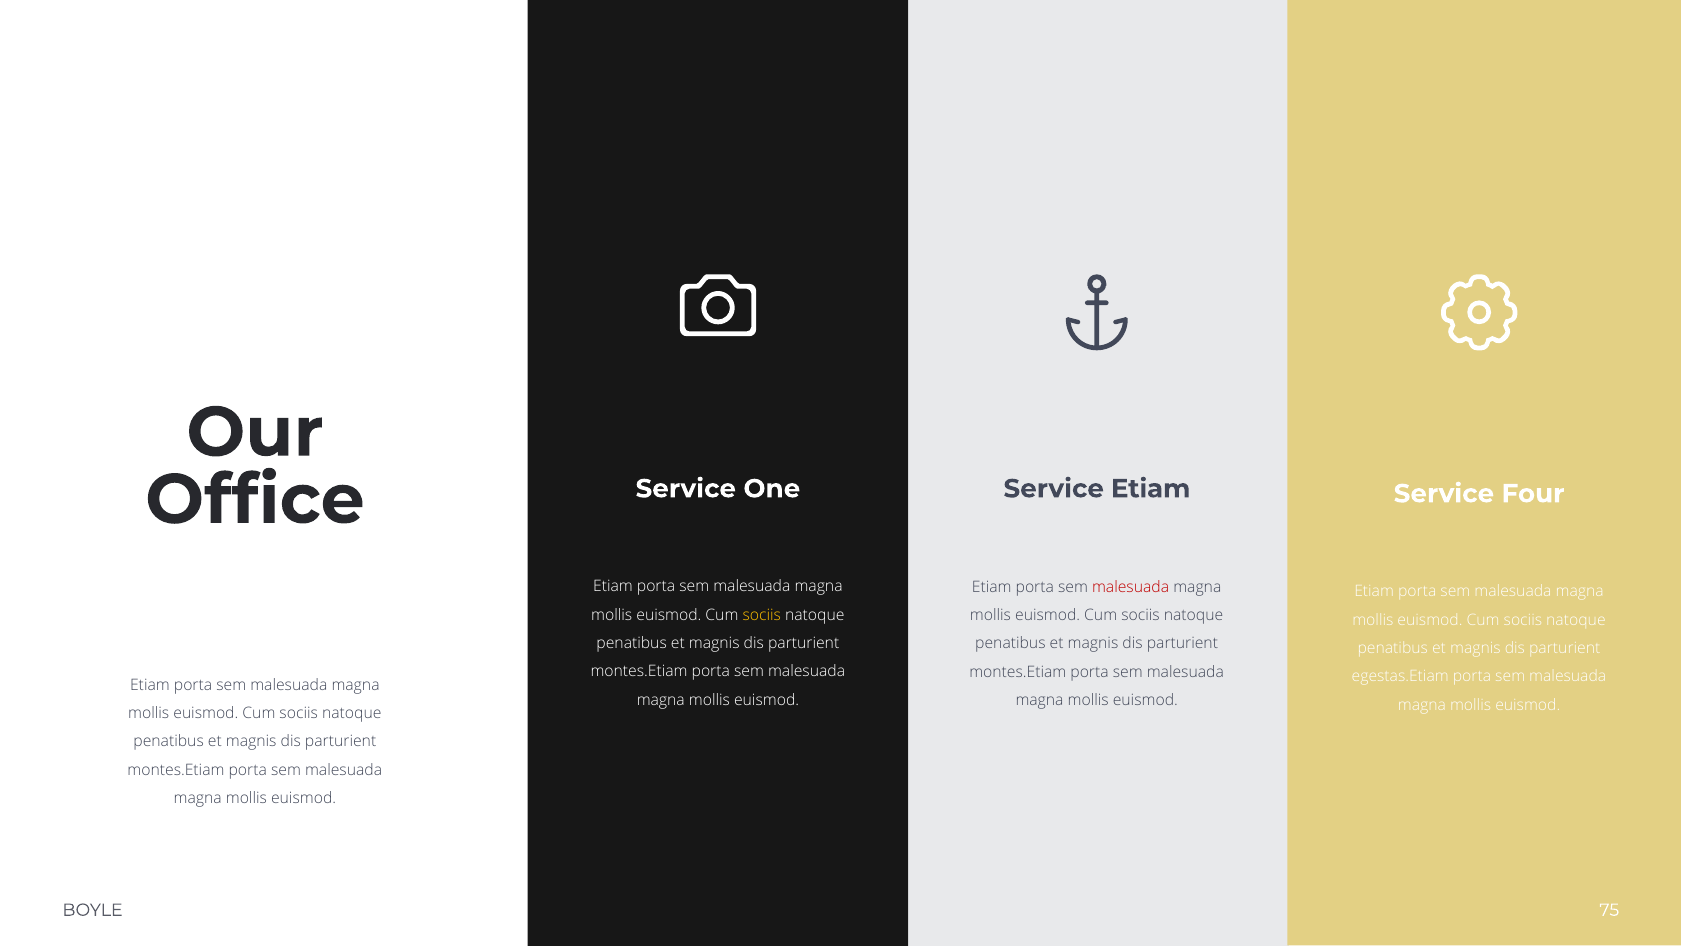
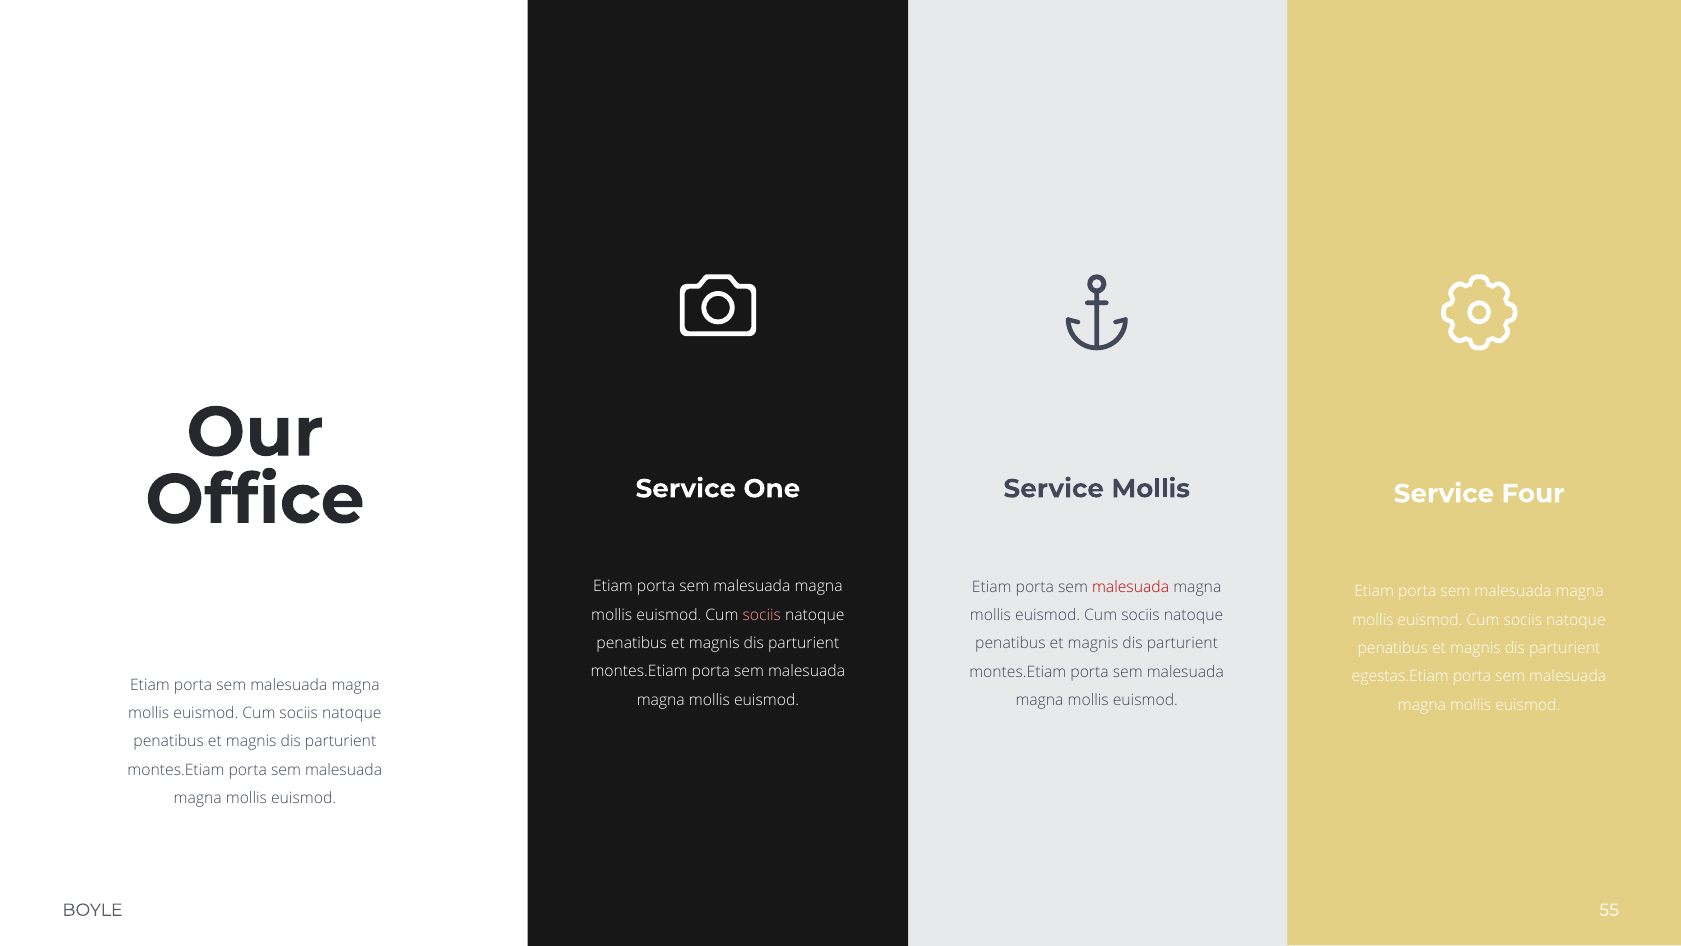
Service Etiam: Etiam -> Mollis (1151, 488)
sociis colour: yellow -> pink (762, 615)
75: 75 -> 55 (1609, 910)
